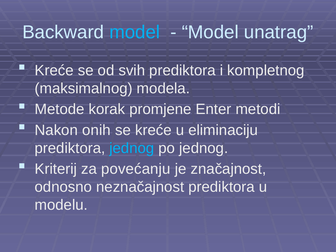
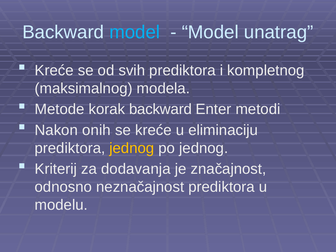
korak promjene: promjene -> backward (160, 109)
jednog colour: light blue -> yellow (132, 148)
povećanju: povećanju -> dodavanja (136, 169)
